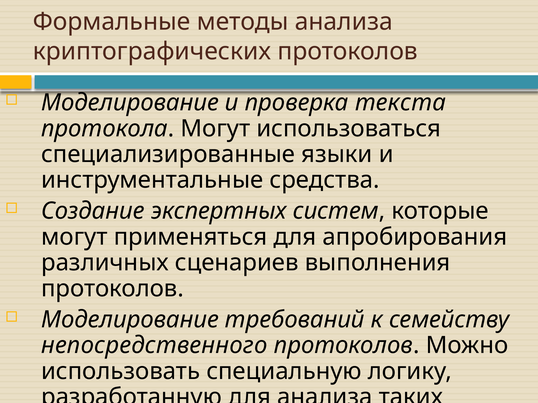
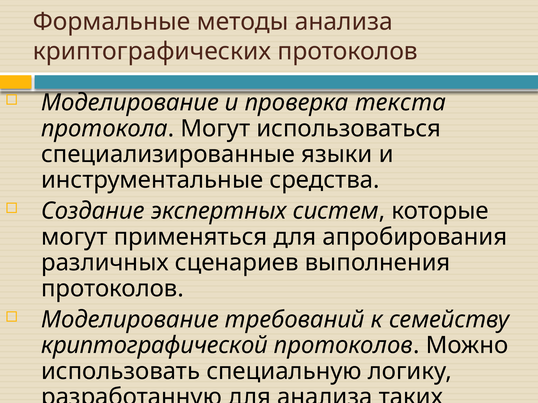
непосредственного: непосредственного -> криптографической (155, 346)
